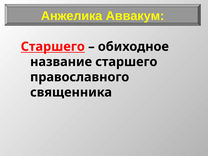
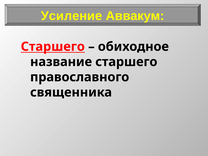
Анжелика: Анжелика -> Усиление (72, 16)
